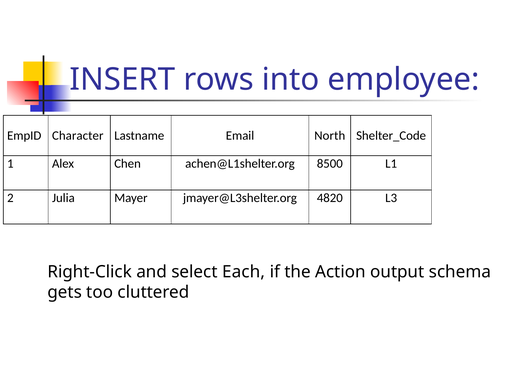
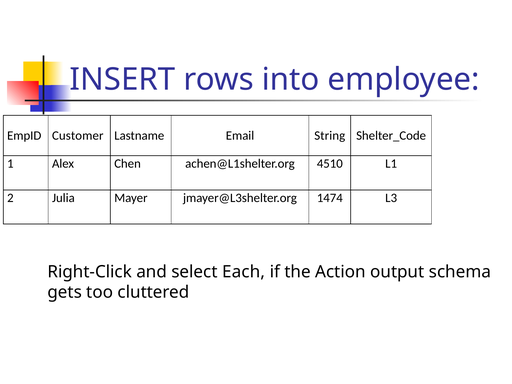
Character: Character -> Customer (78, 136)
North: North -> String (330, 136)
8500: 8500 -> 4510 (330, 164)
4820: 4820 -> 1474 (330, 198)
